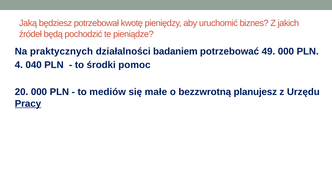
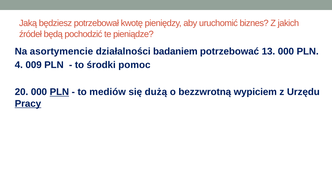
praktycznych: praktycznych -> asortymencie (61, 51)
49: 49 -> 13 (268, 51)
040: 040 -> 009 (34, 65)
PLN underline: none -> present (59, 92)
małe: małe -> dużą (156, 92)
planujesz: planujesz -> wypiciem (255, 92)
